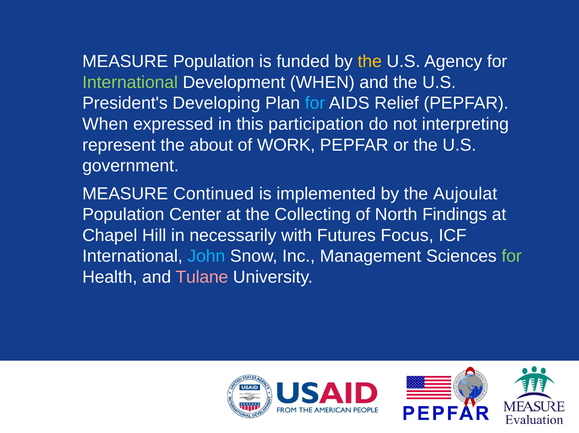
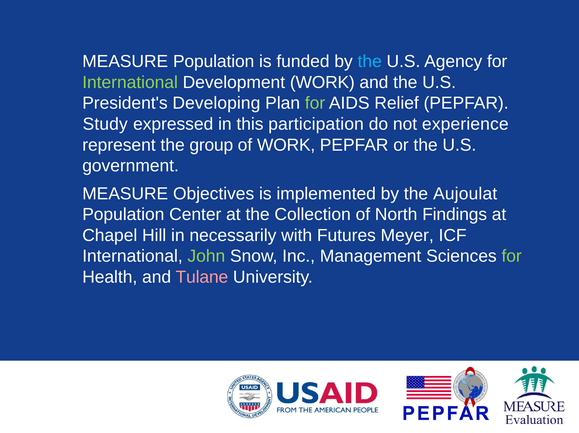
the colour: yellow -> light blue (370, 61)
Development WHEN: WHEN -> WORK (322, 82)
for colour: light blue -> light green (315, 103)
When: When -> Study (105, 124)
interpreting: interpreting -> experience (465, 124)
about: about -> group (211, 145)
Continued: Continued -> Objectives (214, 194)
Collecting: Collecting -> Collection (313, 214)
Focus: Focus -> Meyer (407, 235)
John colour: light blue -> light green (206, 256)
